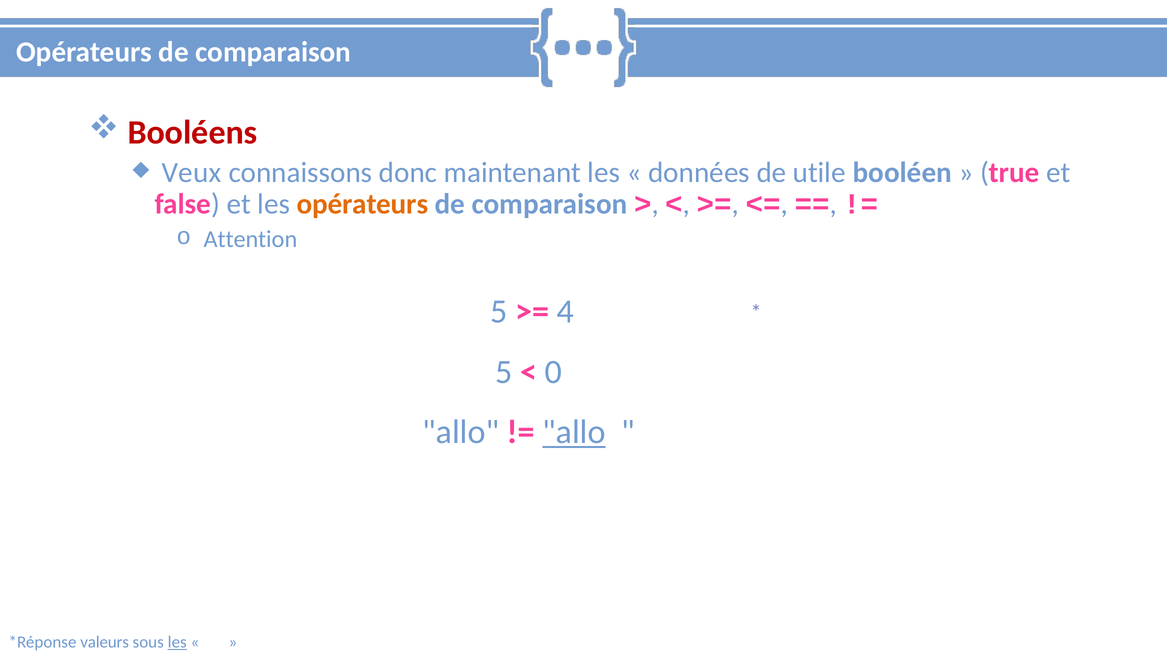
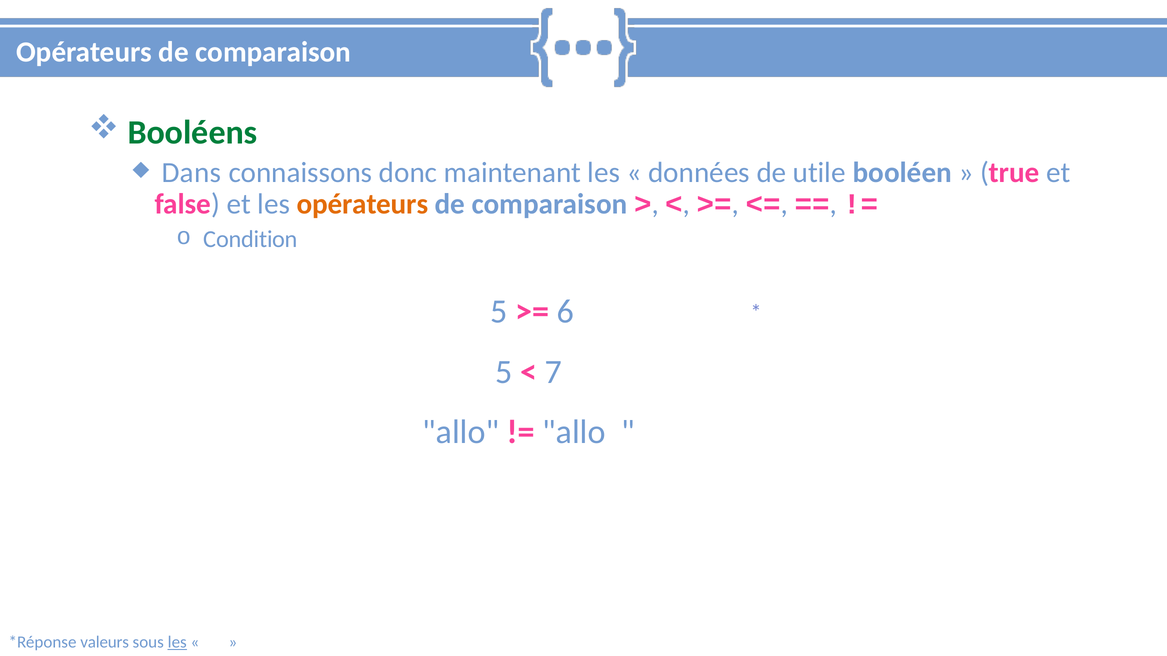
Booléens colour: red -> green (193, 133)
Veux: Veux -> Dans (191, 173)
Attention: Attention -> Condition (251, 239)
4: 4 -> 6 (565, 312)
0: 0 -> 7 (553, 372)
allo underline: present -> none (574, 433)
